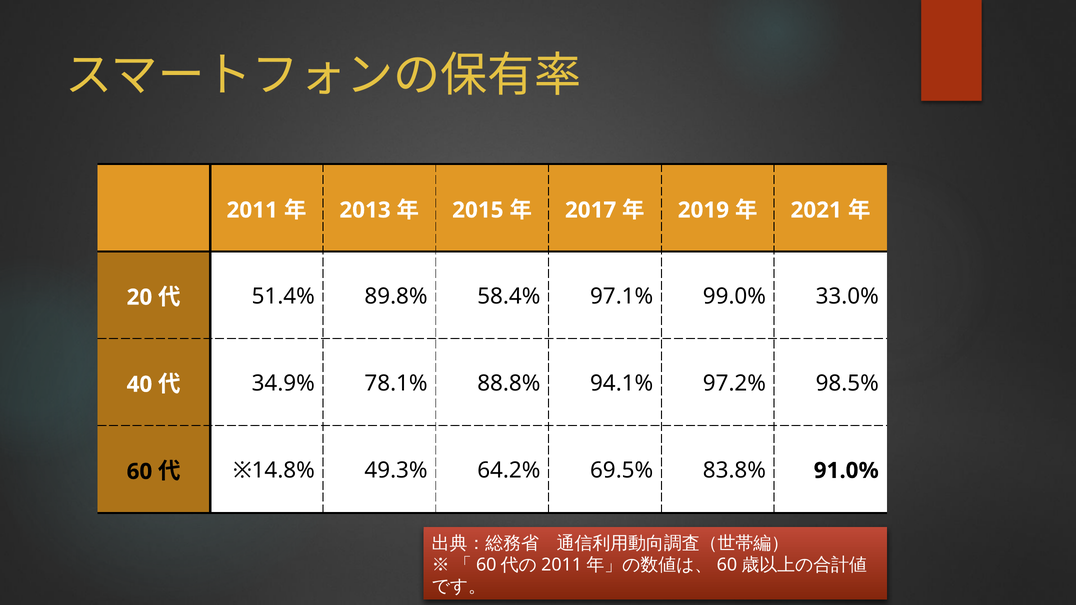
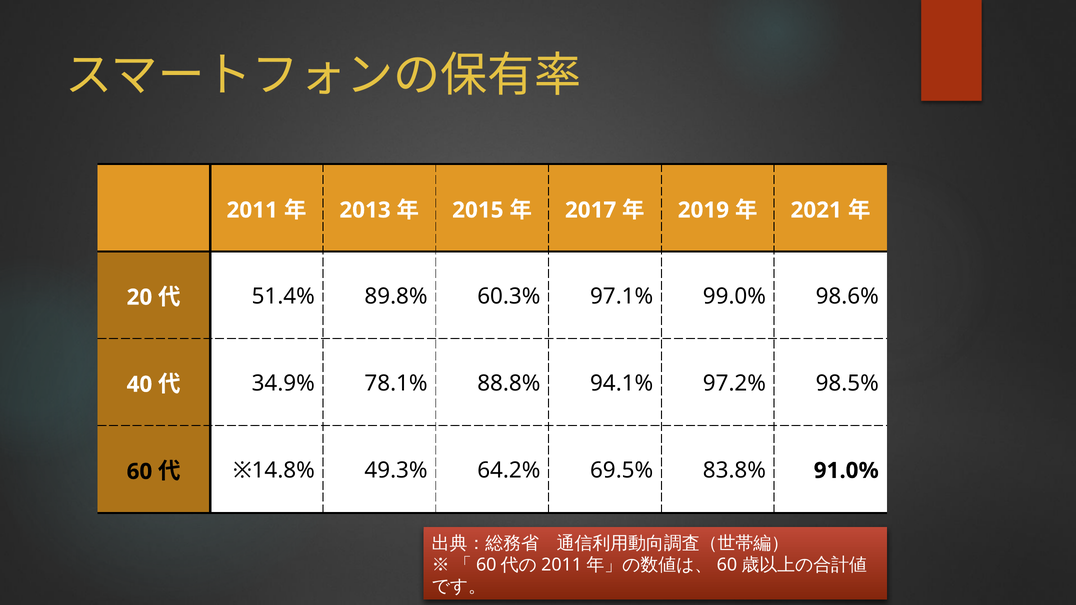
58.4%: 58.4% -> 60.3% (509, 296)
33.0%: 33.0% -> 98.6% (847, 296)
